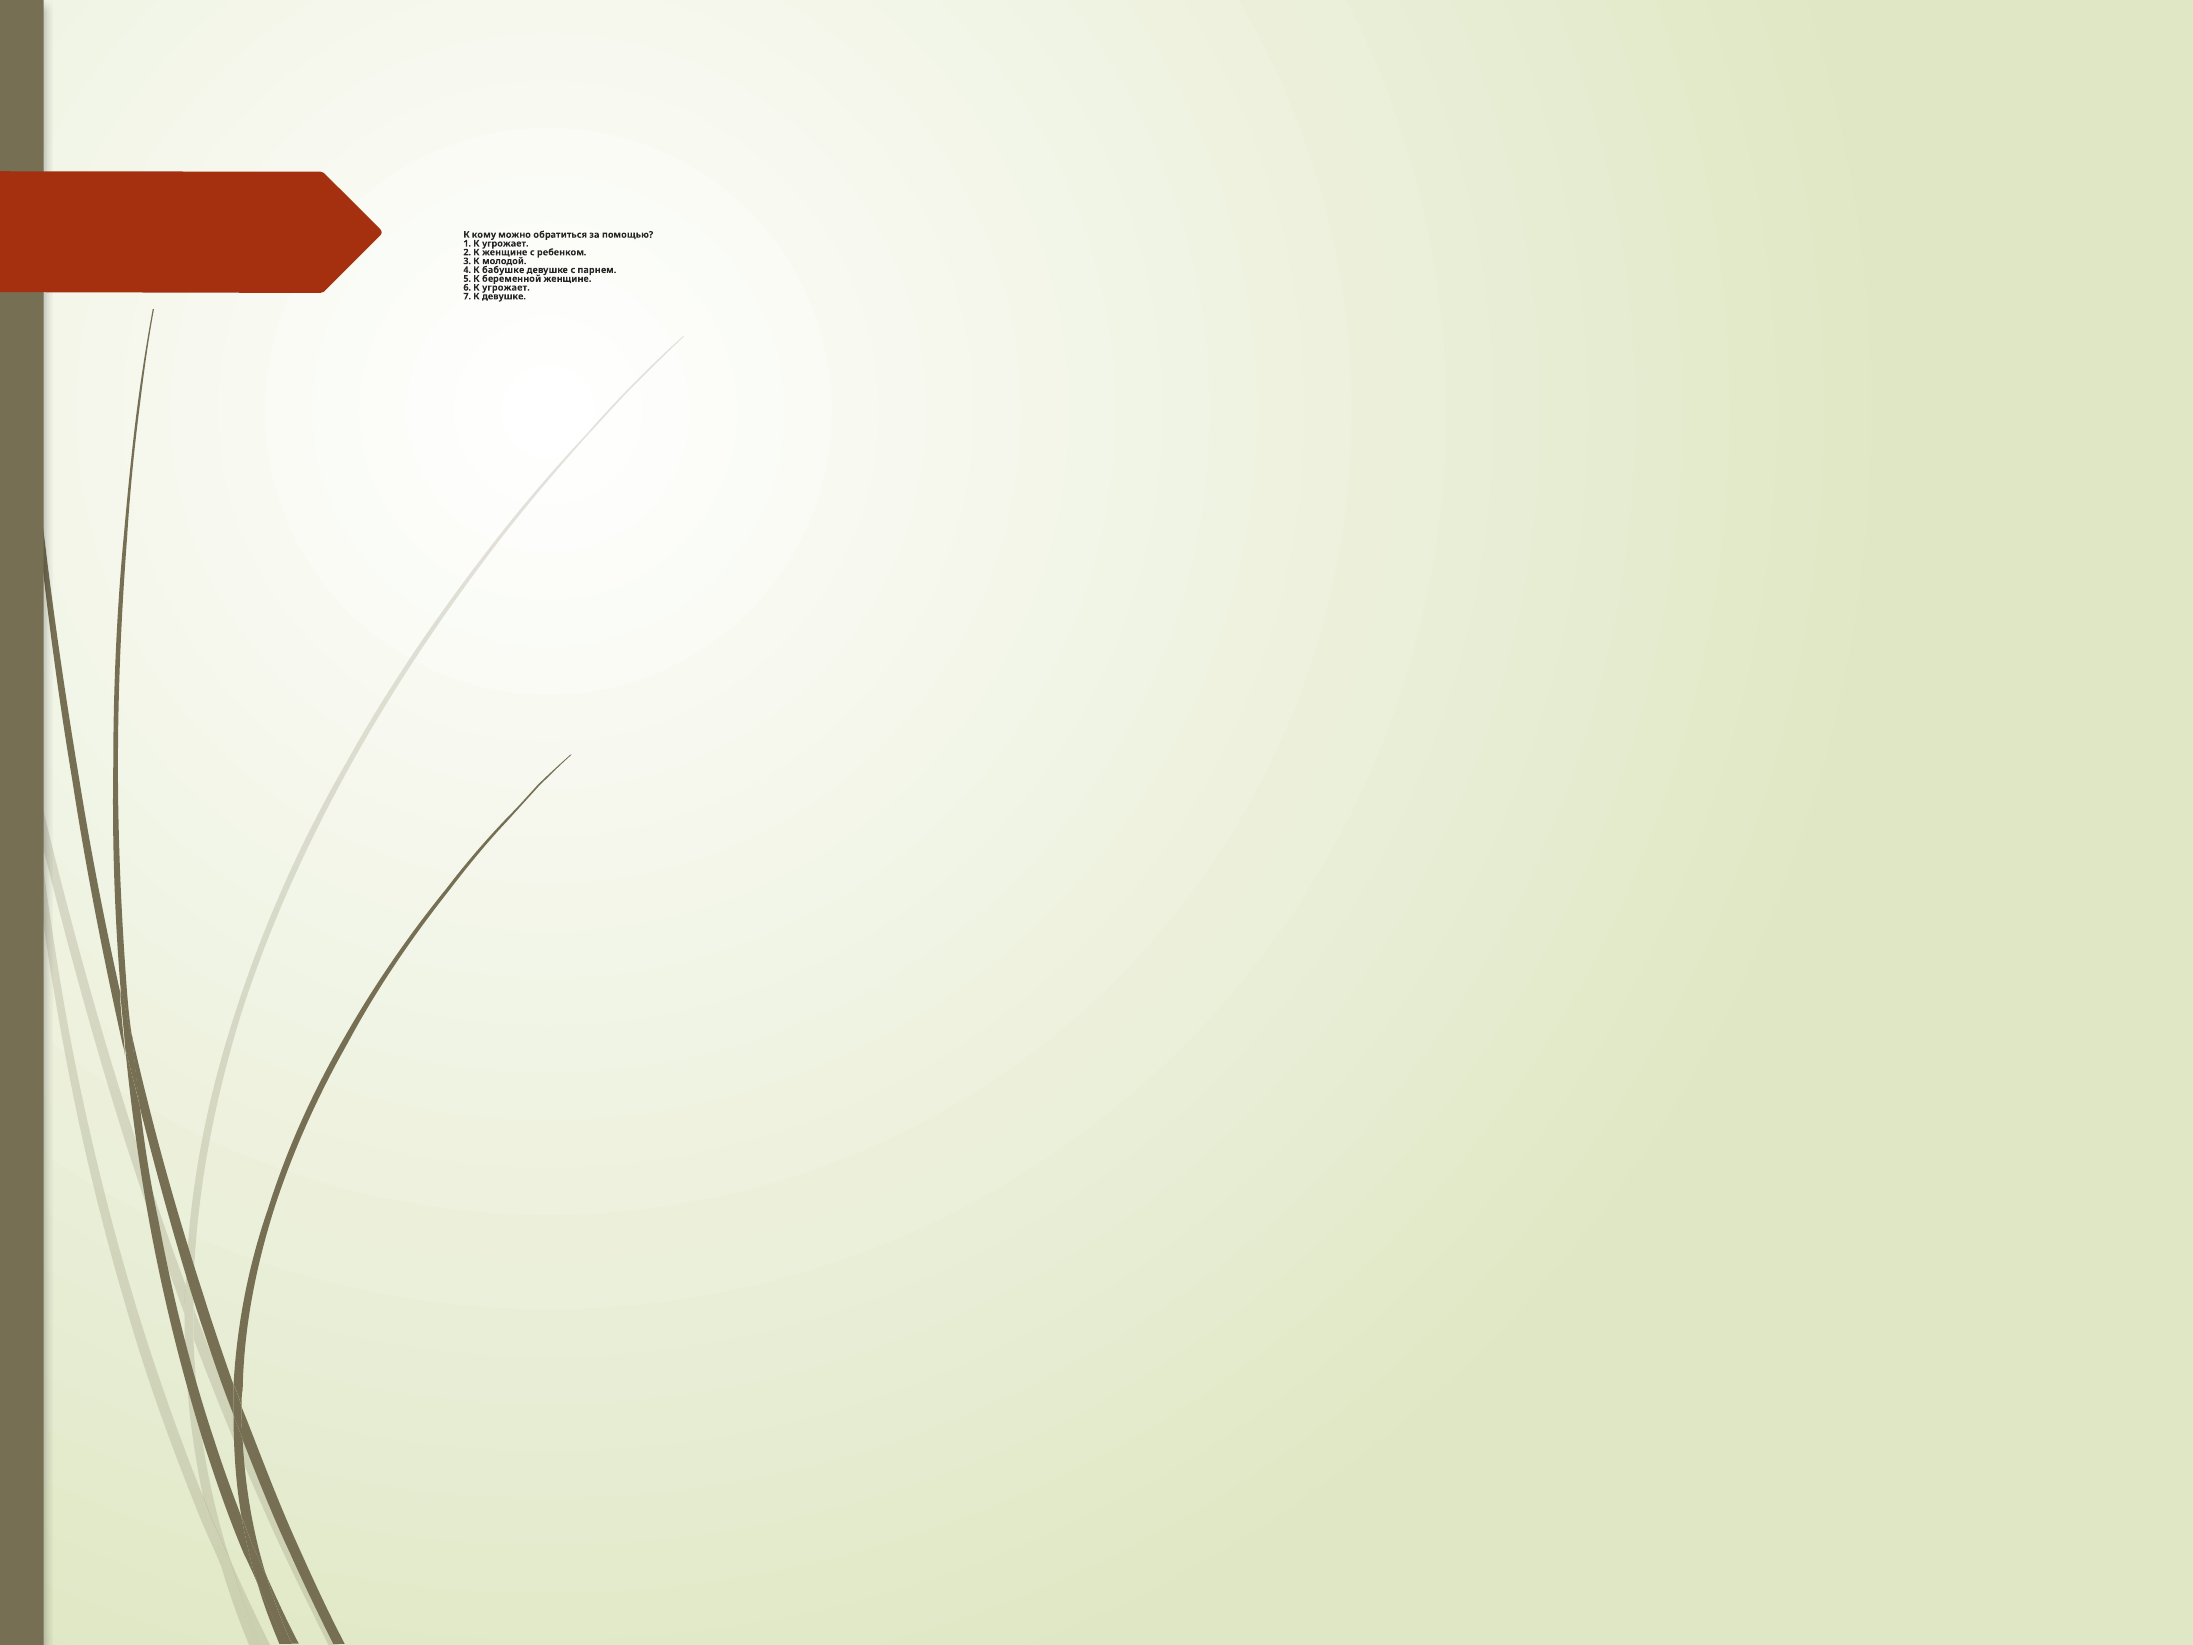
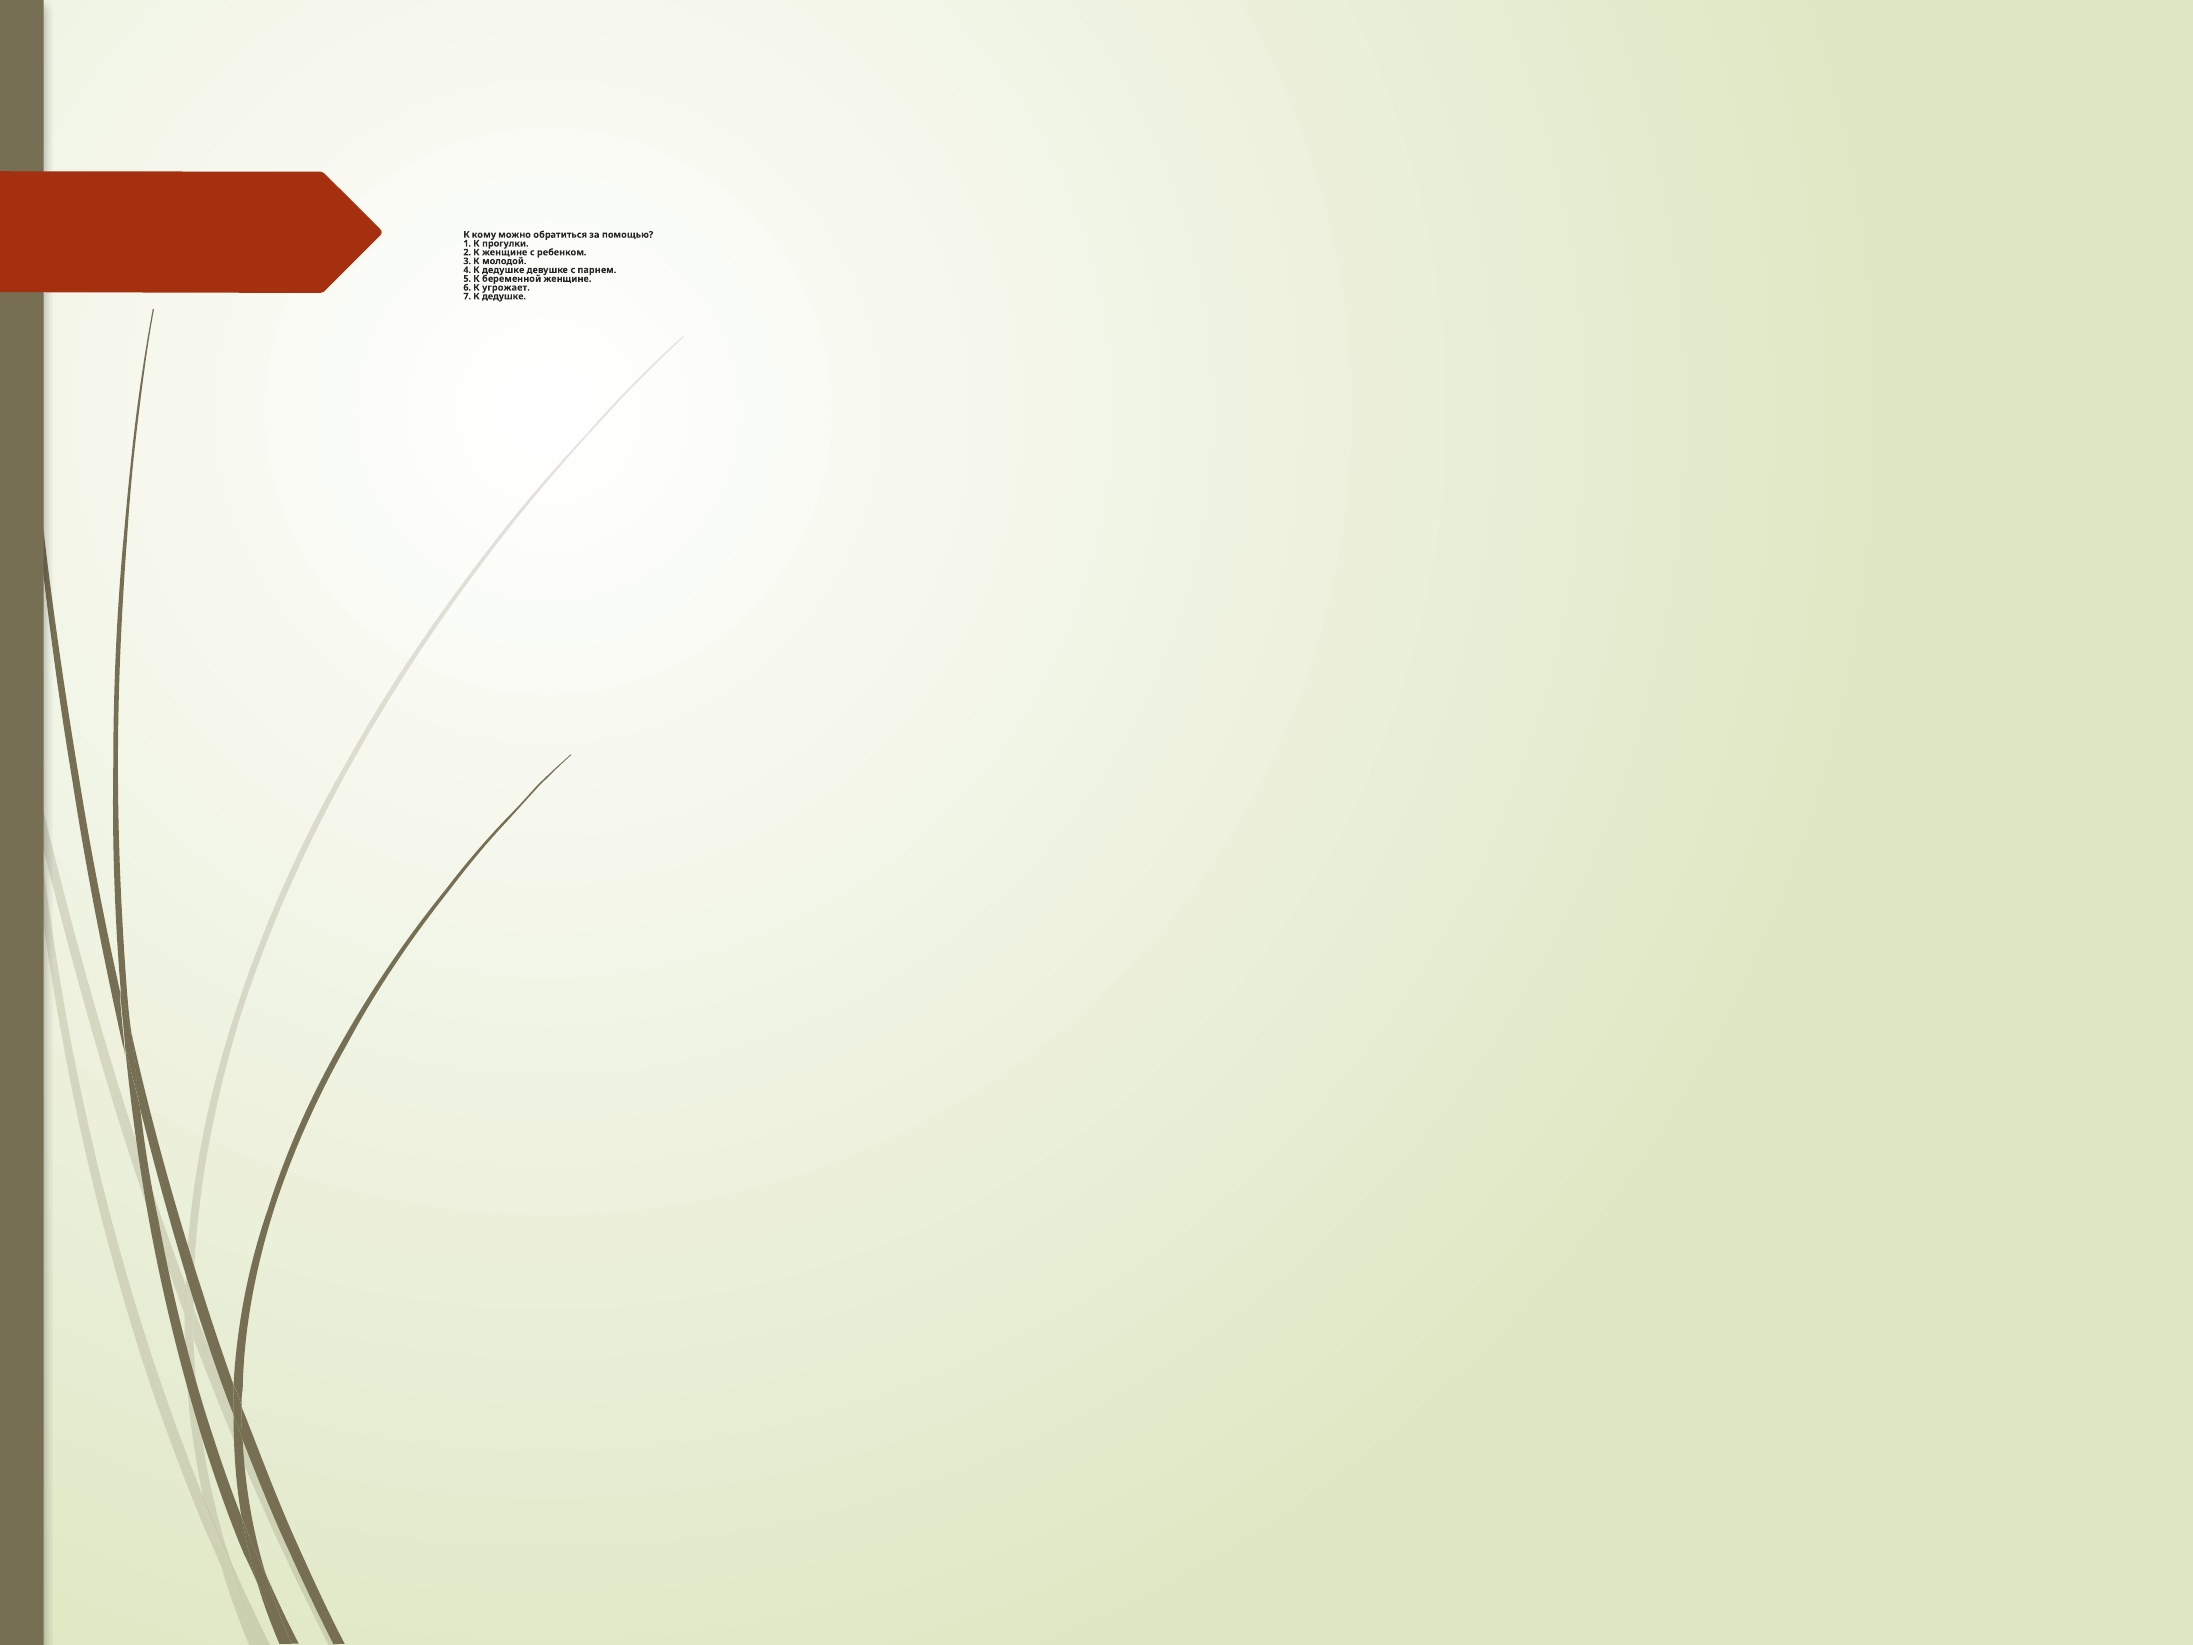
1 К угрожает: угрожает -> прогулки (505, 243)
4 К бабушке: бабушке -> дедушке (503, 270)
7 К девушке: девушке -> дедушке (504, 296)
